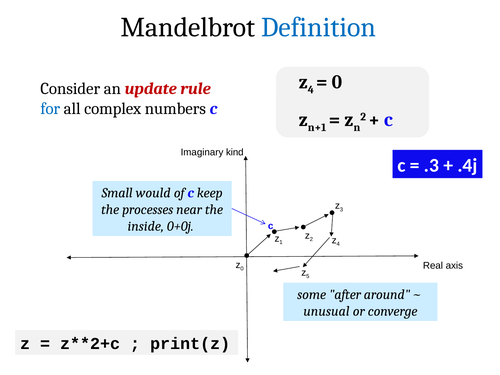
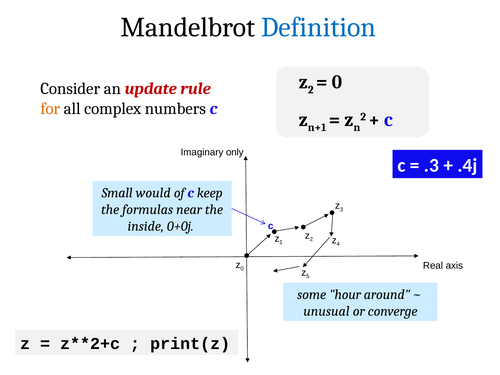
4: 4 -> 2 (311, 90)
for colour: blue -> orange (50, 109)
kind: kind -> only (235, 152)
processes: processes -> formulas (148, 209)
after: after -> hour (345, 294)
